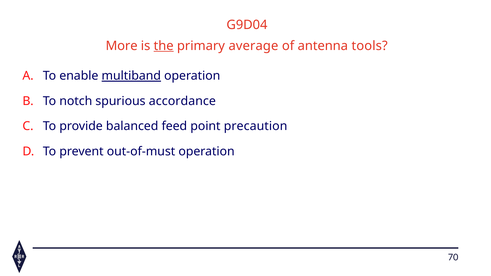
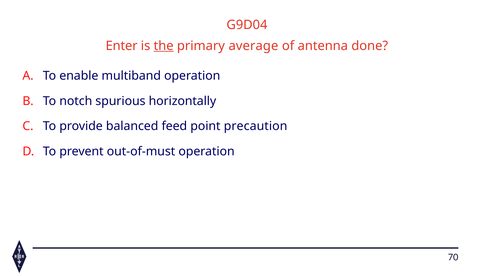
More: More -> Enter (122, 46)
tools: tools -> done (370, 46)
multiband underline: present -> none (131, 76)
accordance: accordance -> horizontally (182, 101)
